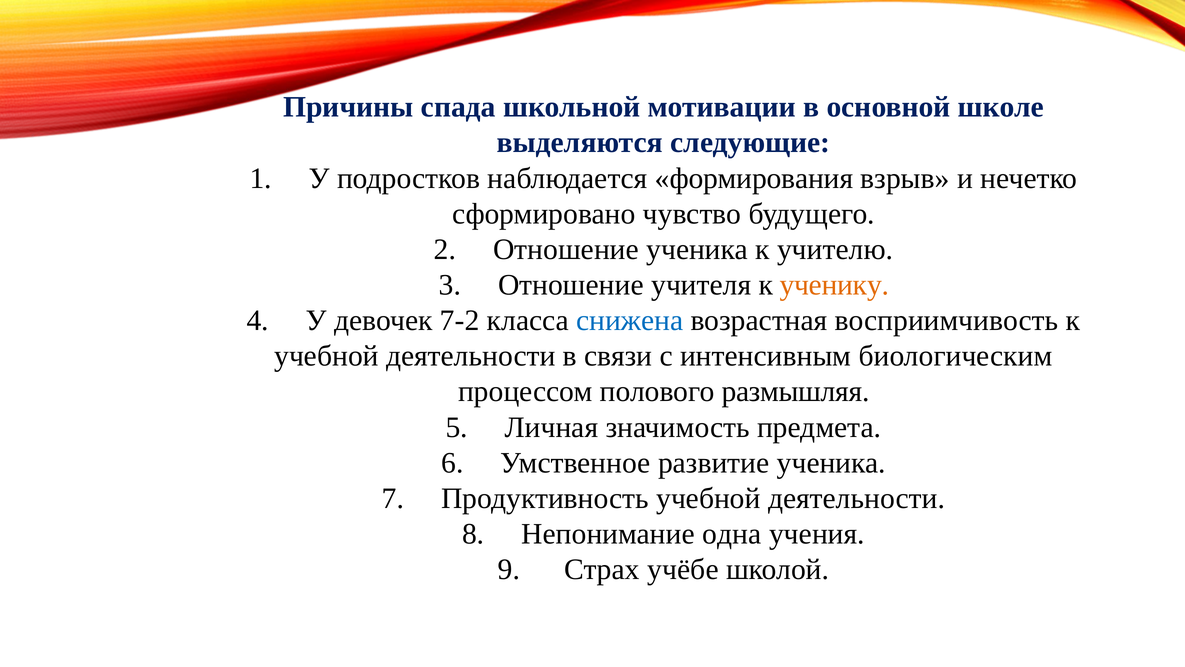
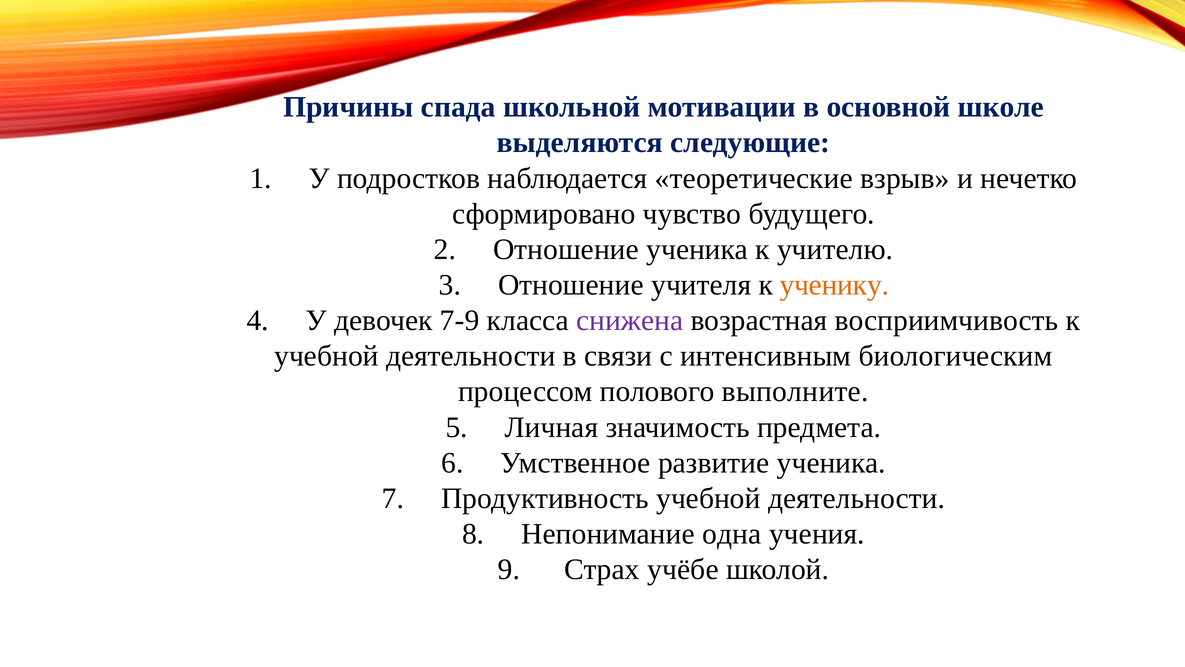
формирования: формирования -> теоретические (754, 178)
7-2: 7-2 -> 7-9 (460, 320)
снижена colour: blue -> purple (630, 320)
размышляя: размышляя -> выполните (795, 391)
